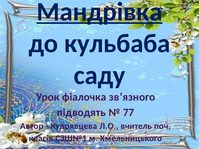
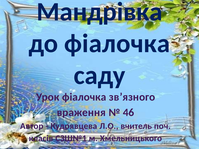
Мандрівка underline: present -> none (99, 12)
до кульбаба: кульбаба -> фіалочка (117, 44)
підводять: підводять -> враження (81, 113)
77: 77 -> 46 (129, 113)
